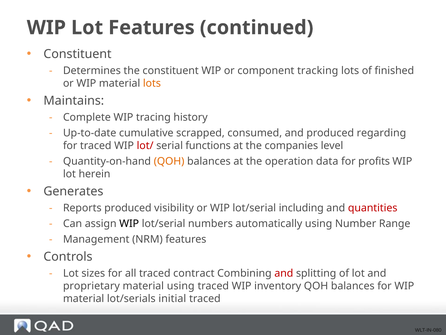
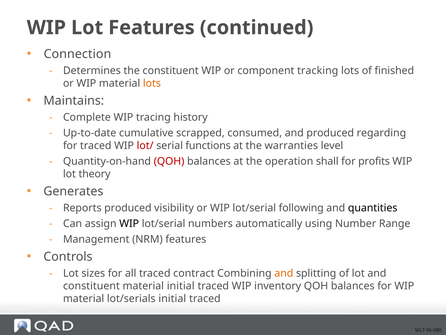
Constituent: Constituent -> Connection (77, 54)
companies: companies -> warranties (291, 145)
QOH colour: orange -> red (169, 161)
data: data -> shall (327, 161)
herein: herein -> theory (95, 174)
including: including -> following (301, 208)
quantities colour: red -> black (373, 208)
and colour: red -> orange (284, 273)
proprietary: proprietary -> constituent (91, 286)
material using: using -> initial (181, 286)
